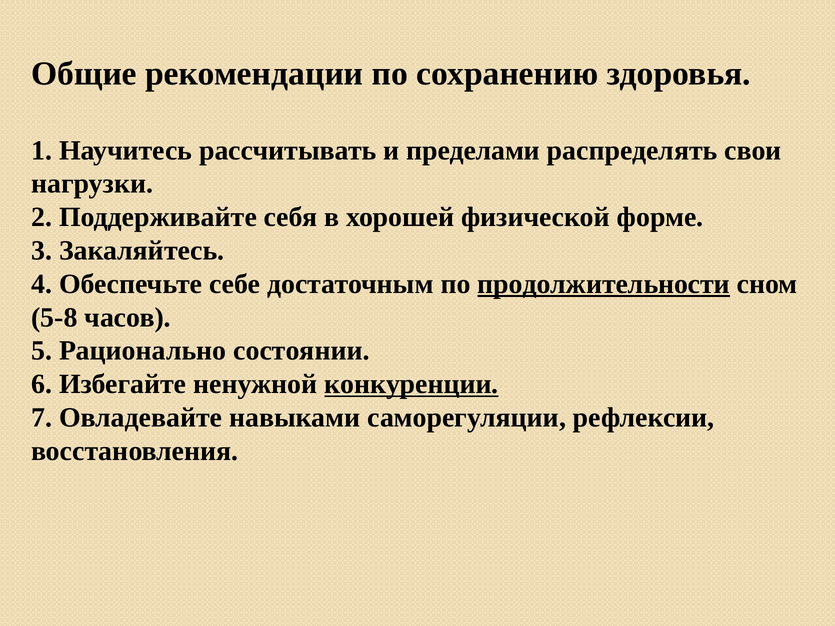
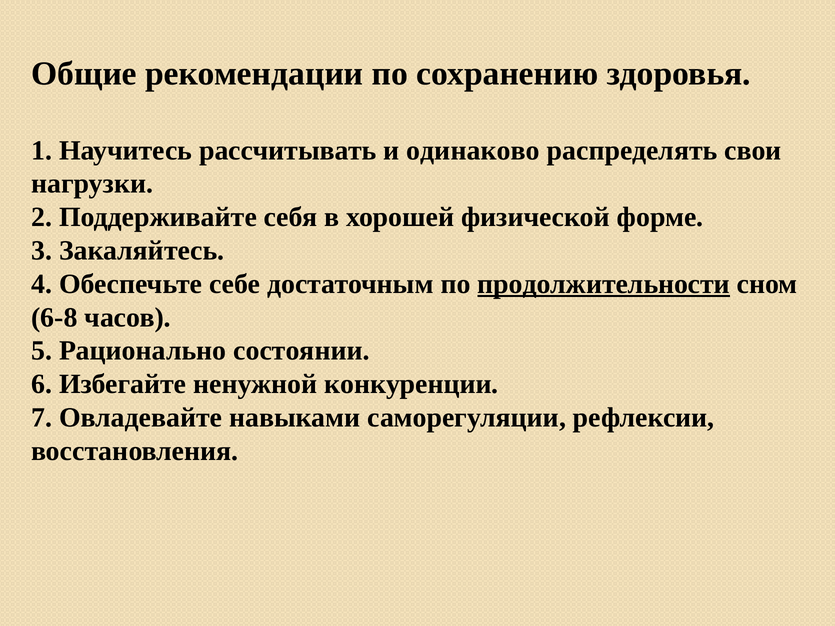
пределами: пределами -> одинаково (473, 150)
5-8: 5-8 -> 6-8 (54, 317)
конкуренции underline: present -> none (411, 384)
